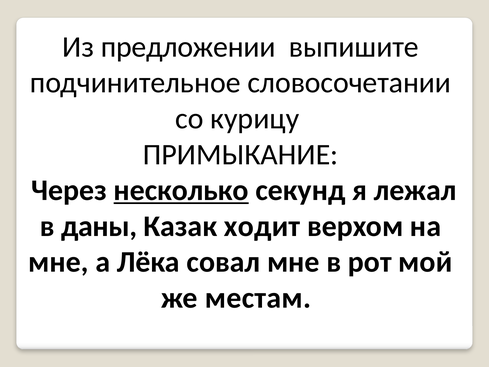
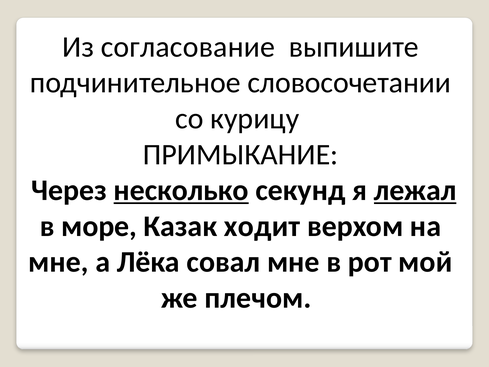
предложении: предложении -> согласование (188, 47)
лежал underline: none -> present (415, 190)
даны: даны -> море (99, 226)
местам: местам -> плечом (258, 298)
